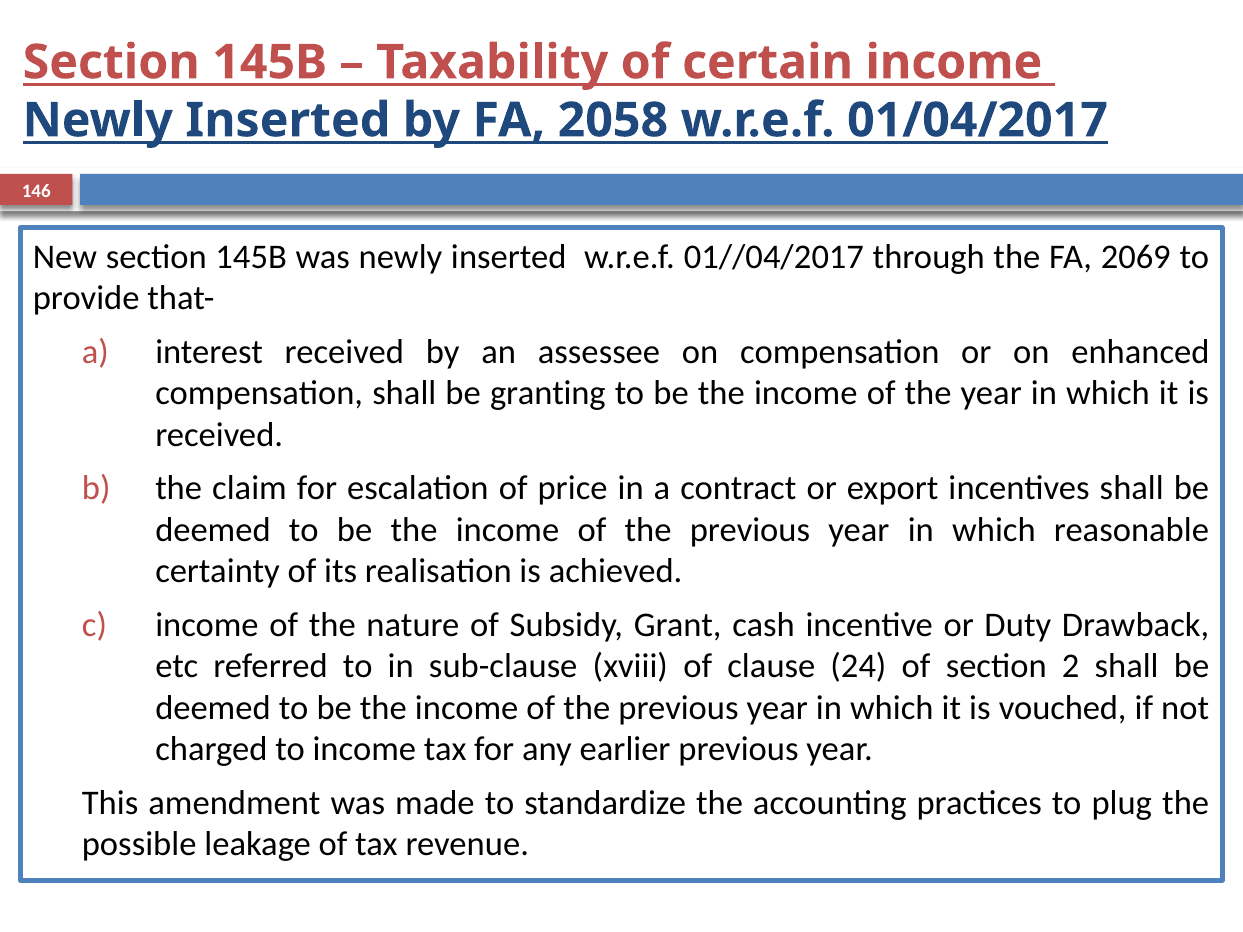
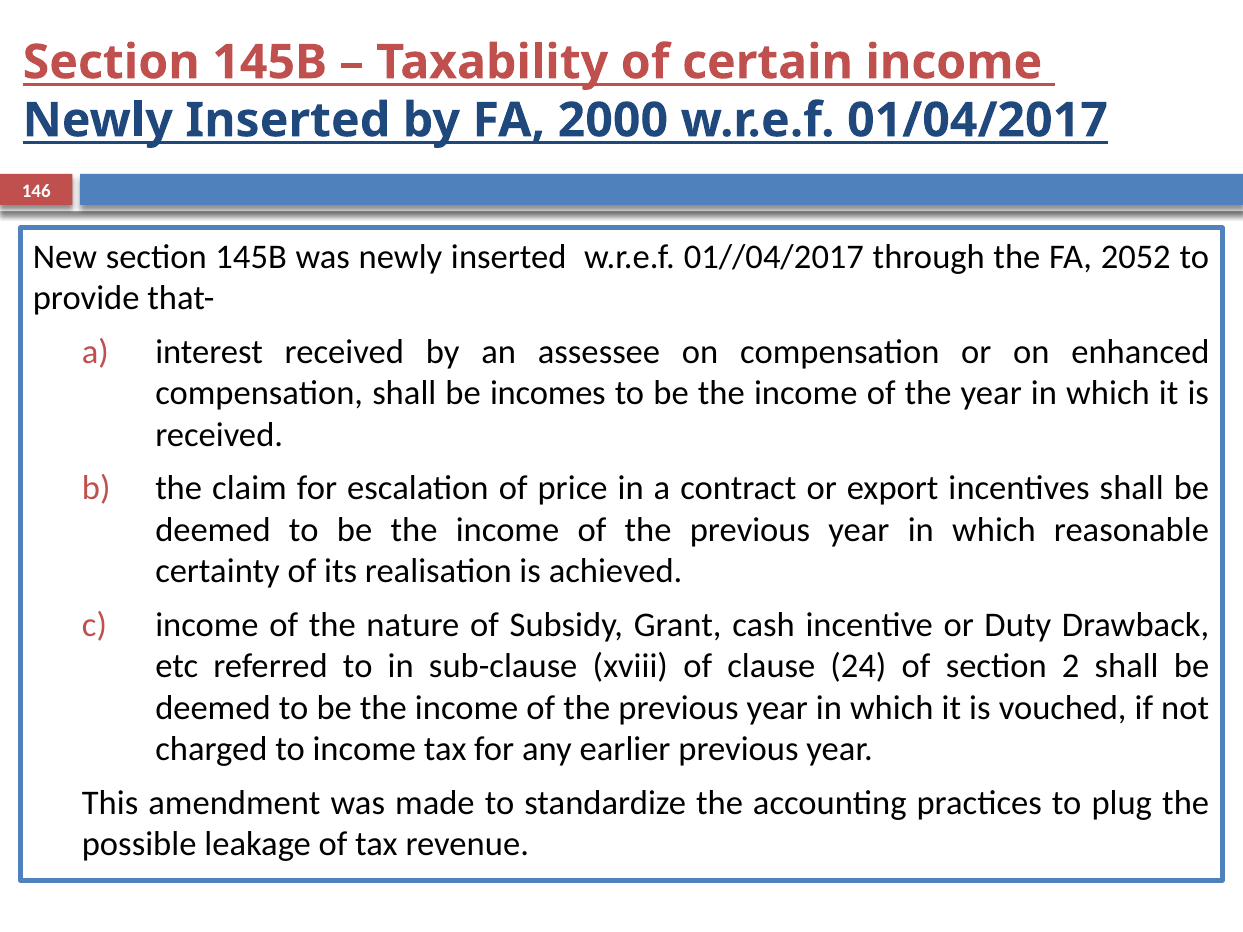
2058: 2058 -> 2000 (613, 120)
2069: 2069 -> 2052 (1136, 257)
granting: granting -> incomes (548, 394)
